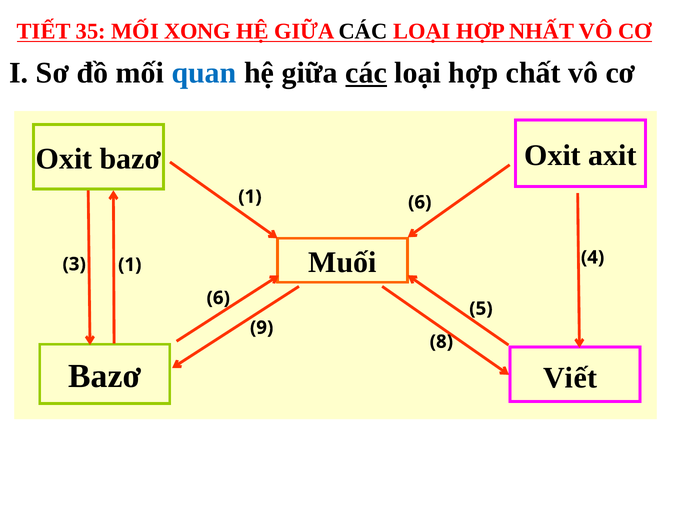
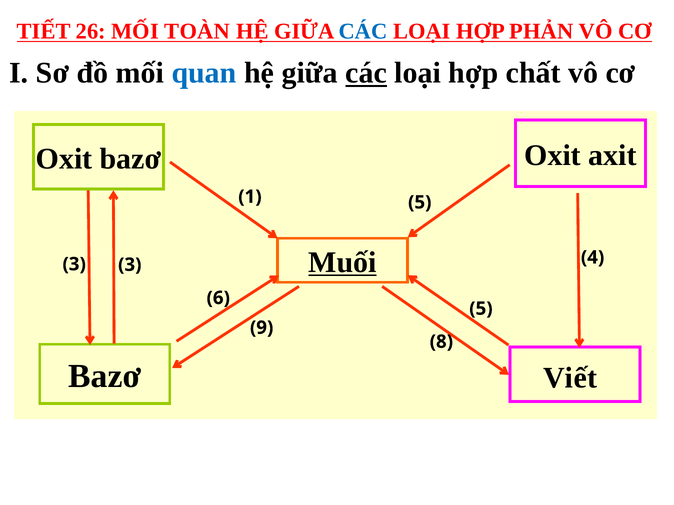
35: 35 -> 26 (91, 32)
XONG: XONG -> TOÀN (197, 32)
CÁC colour: black -> blue (363, 32)
NHẤT: NHẤT -> PHẢN (541, 32)
1 6: 6 -> 5 (420, 203)
Muối underline: none -> present (343, 263)
3 1: 1 -> 3 (130, 265)
